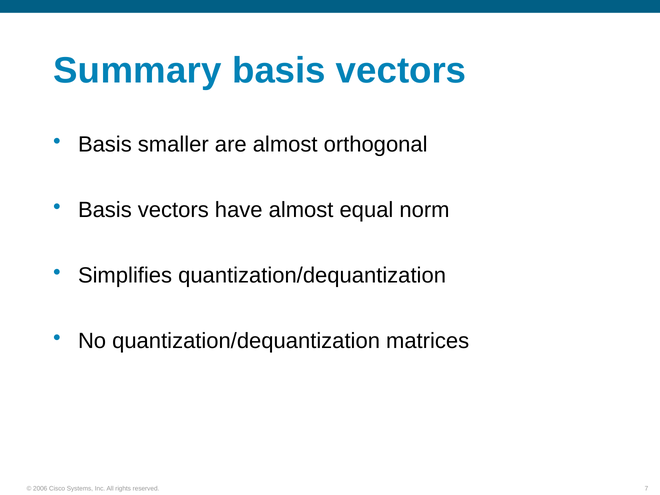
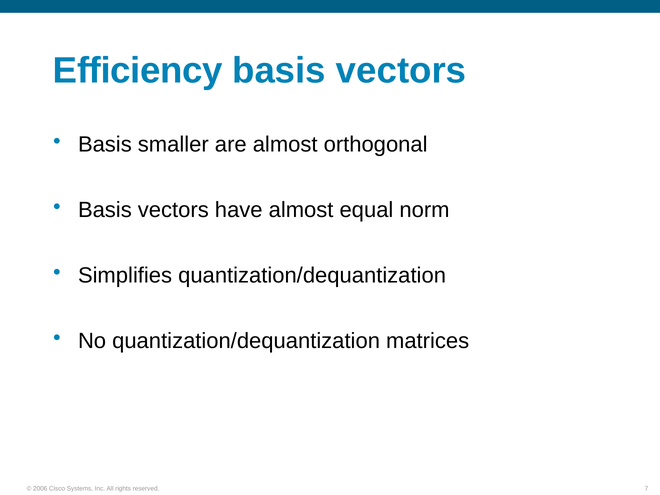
Summary: Summary -> Efficiency (138, 70)
